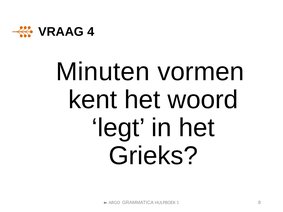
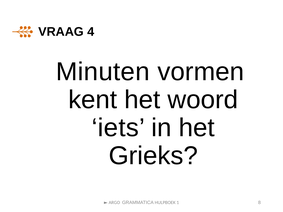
legt: legt -> iets (118, 128)
